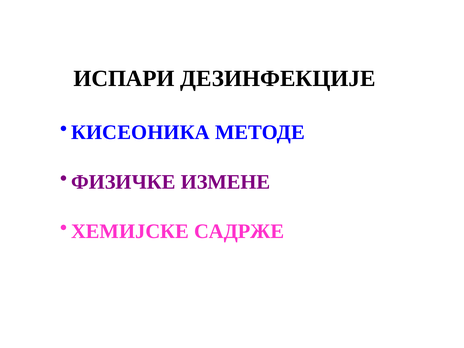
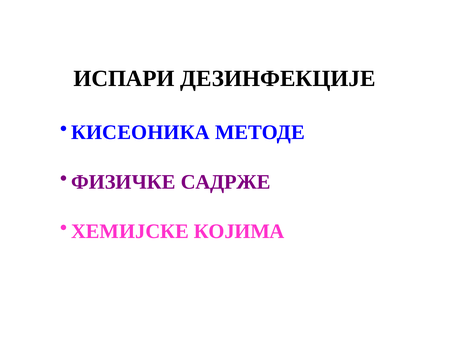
ИЗМЕНЕ: ИЗМЕНЕ -> САДРЖЕ (226, 182)
САДРЖЕ: САДРЖЕ -> КОЈИМА (239, 232)
